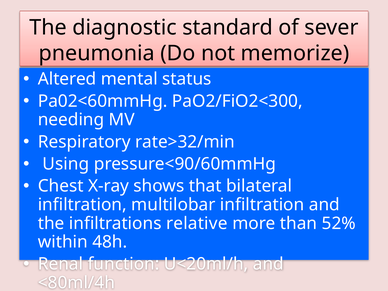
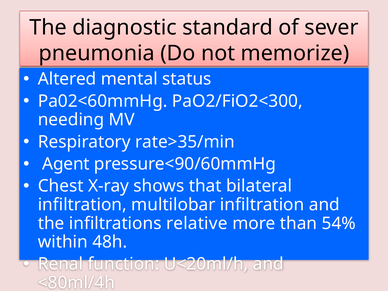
rate>32/min: rate>32/min -> rate>35/min (185, 142)
Using: Using -> Agent (66, 164)
52%: 52% -> 54% (339, 223)
